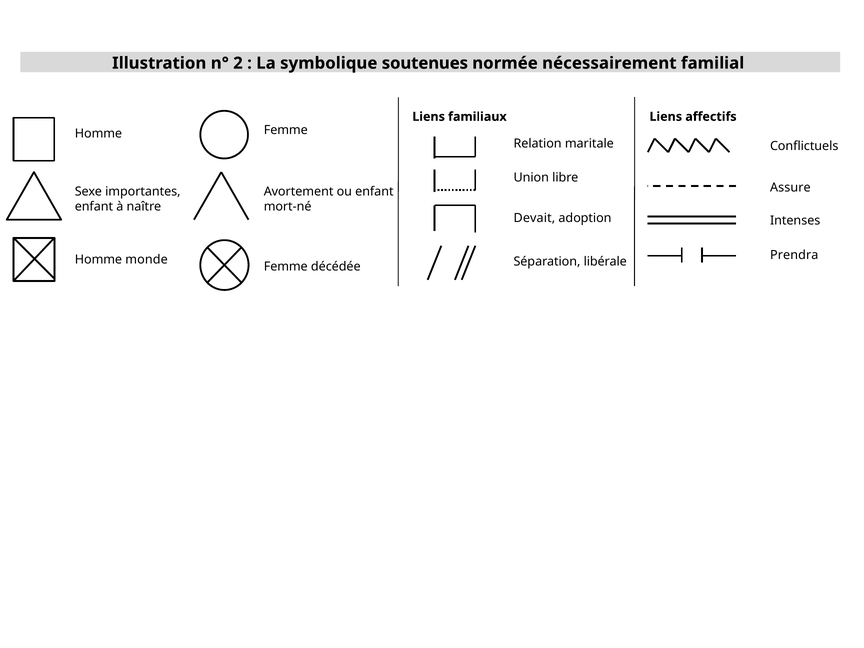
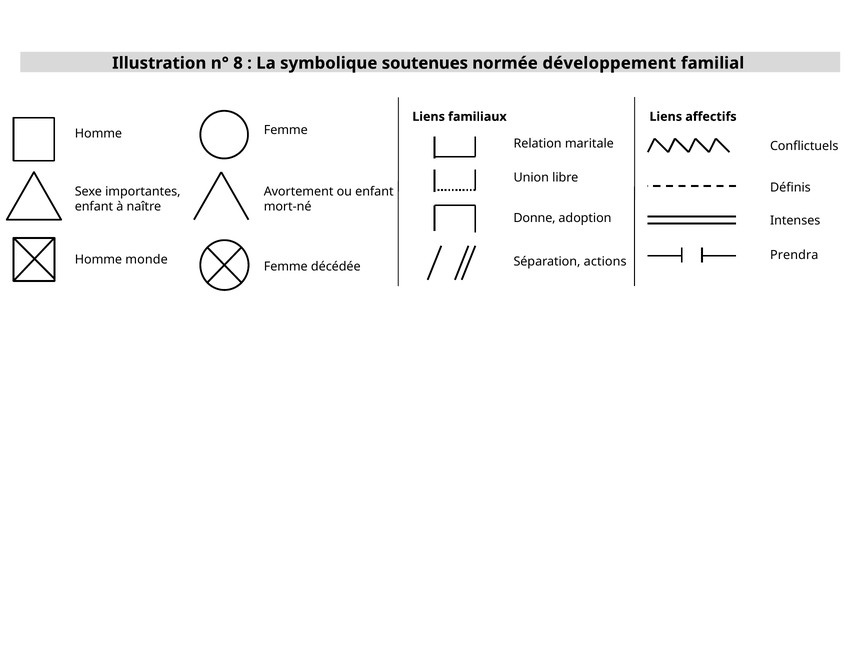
2: 2 -> 8 (238, 63)
nécessairement: nécessairement -> développement (609, 63)
Assure: Assure -> Définis (790, 187)
Devait: Devait -> Donne (535, 218)
libérale: libérale -> actions (605, 261)
